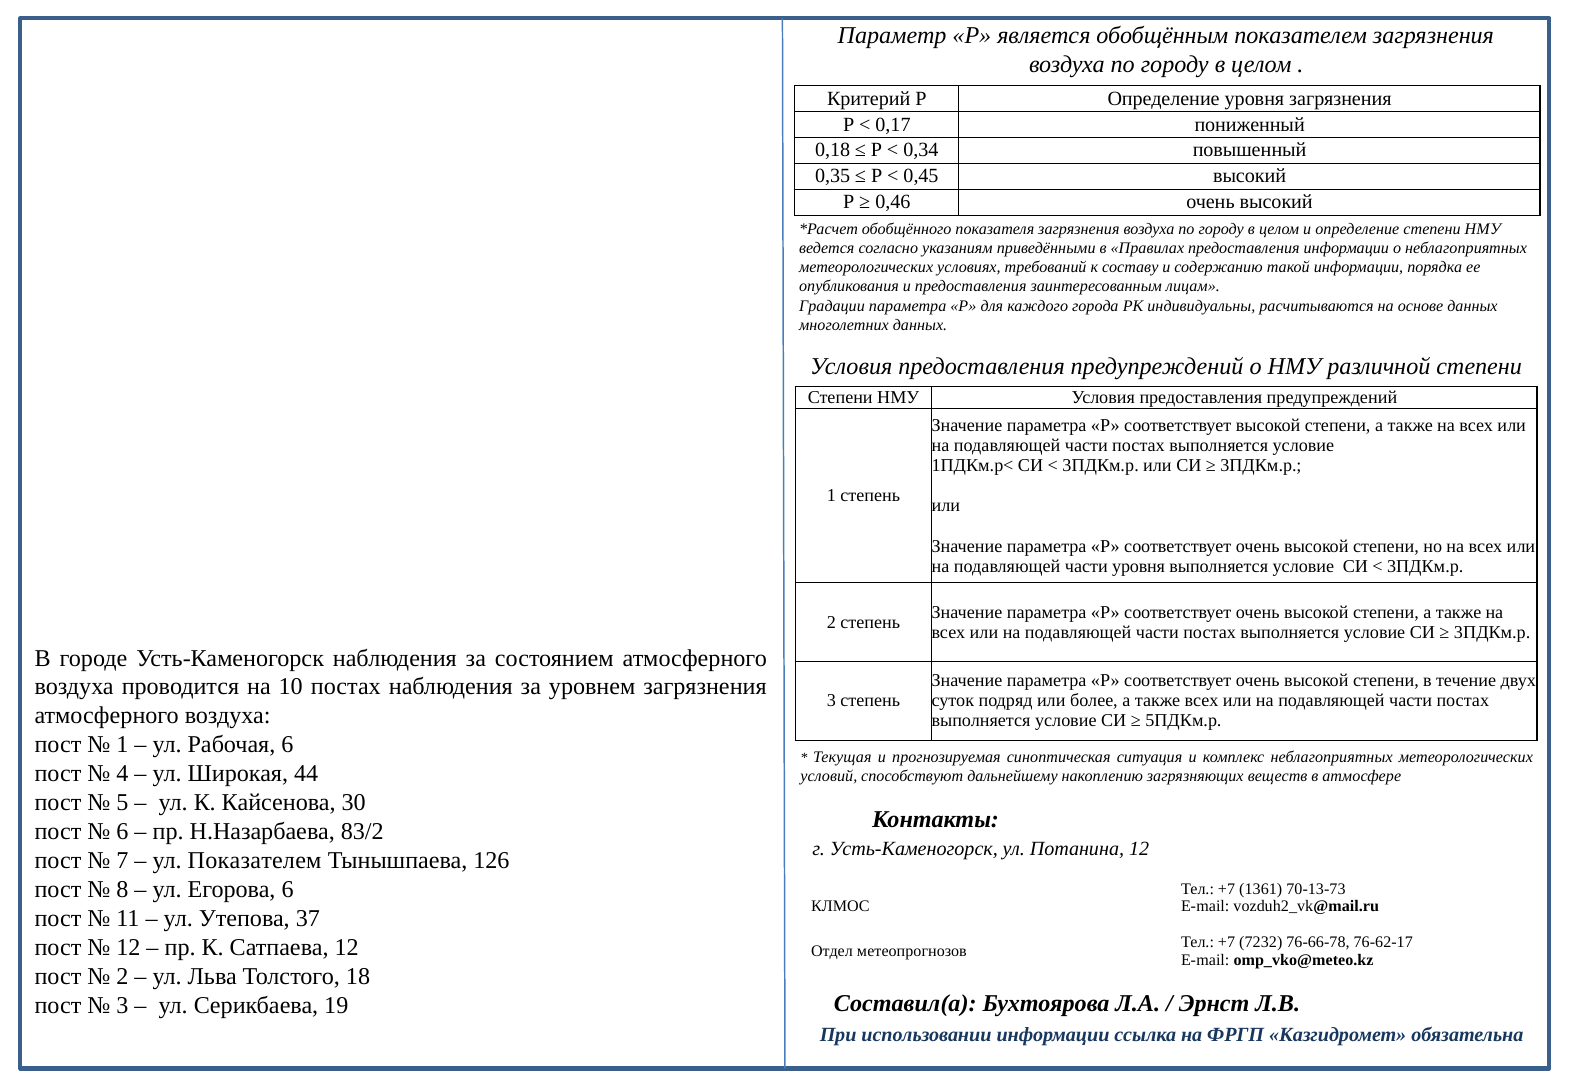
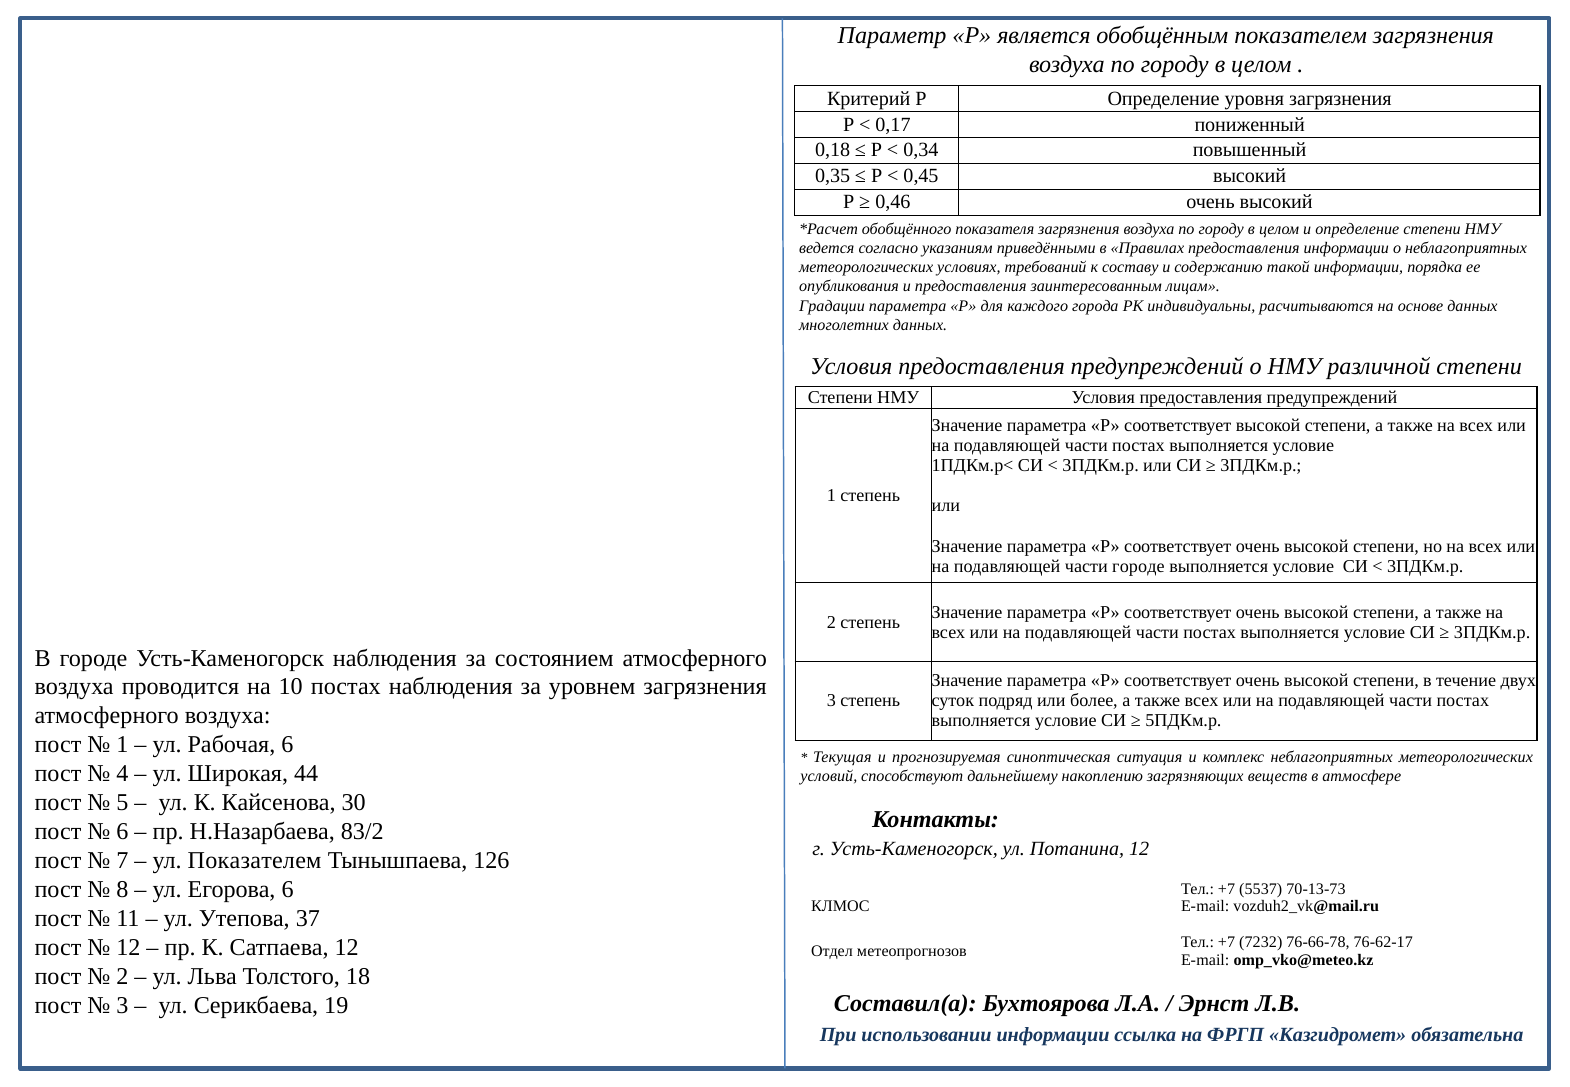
части уровня: уровня -> городе (1138, 566)
1361: 1361 -> 5537 (1261, 889)
